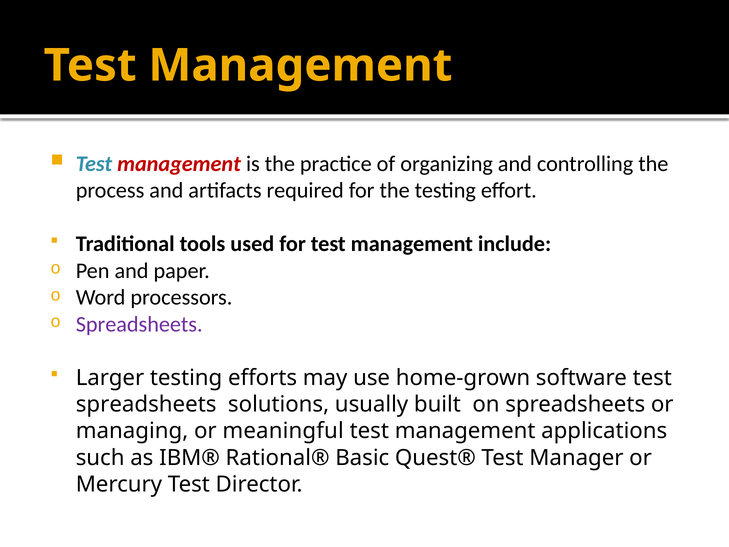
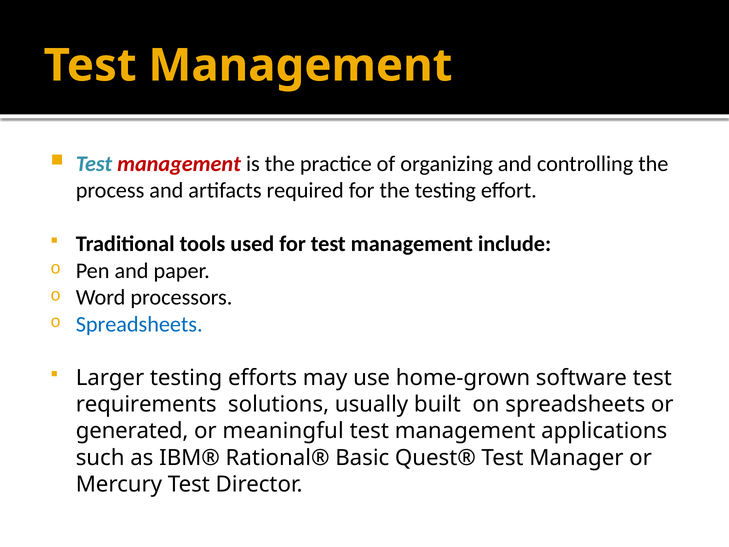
Spreadsheets colour: purple -> blue (139, 324)
spreadsheets: spreadsheets -> requirements (146, 404)
managing: managing -> generated (132, 431)
